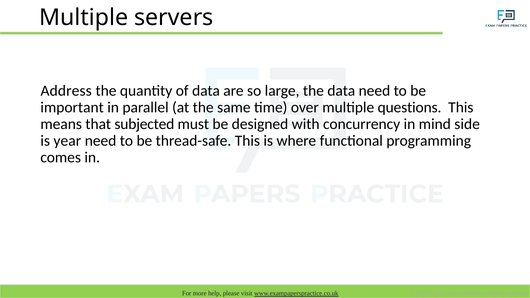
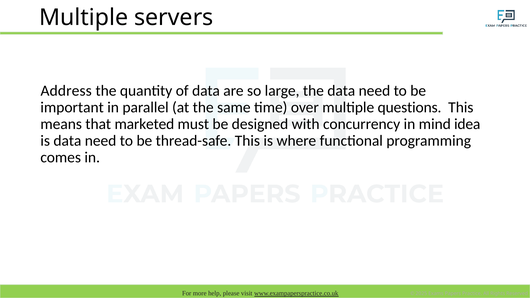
subjected: subjected -> marketed (144, 124)
side: side -> idea (467, 124)
is year: year -> data (67, 141)
